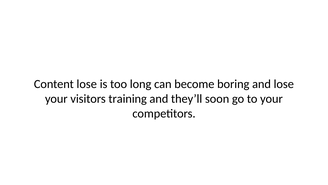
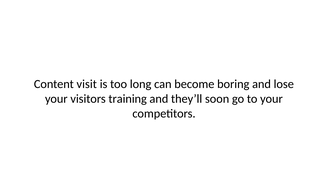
Content lose: lose -> visit (87, 84)
